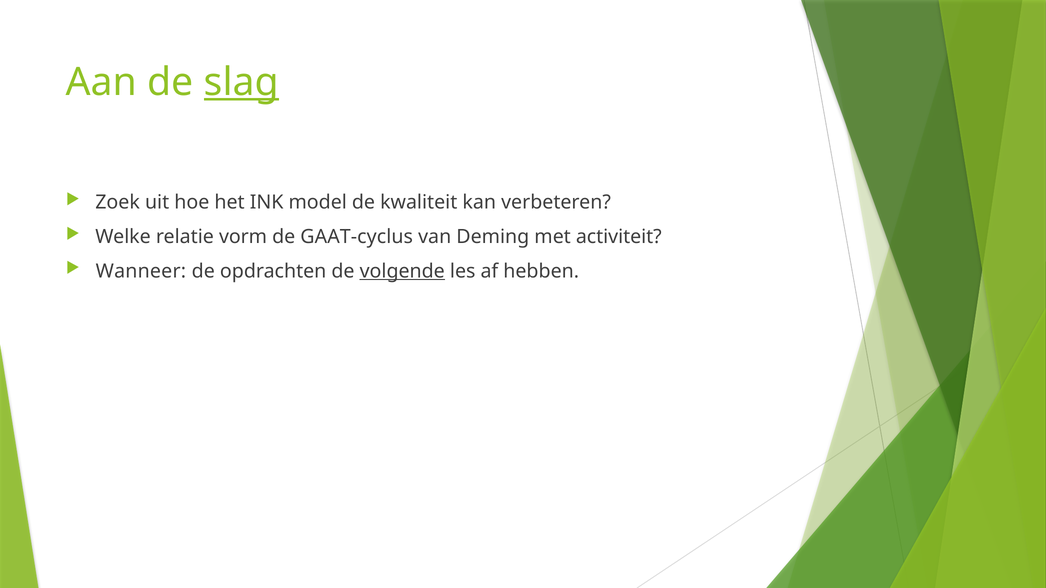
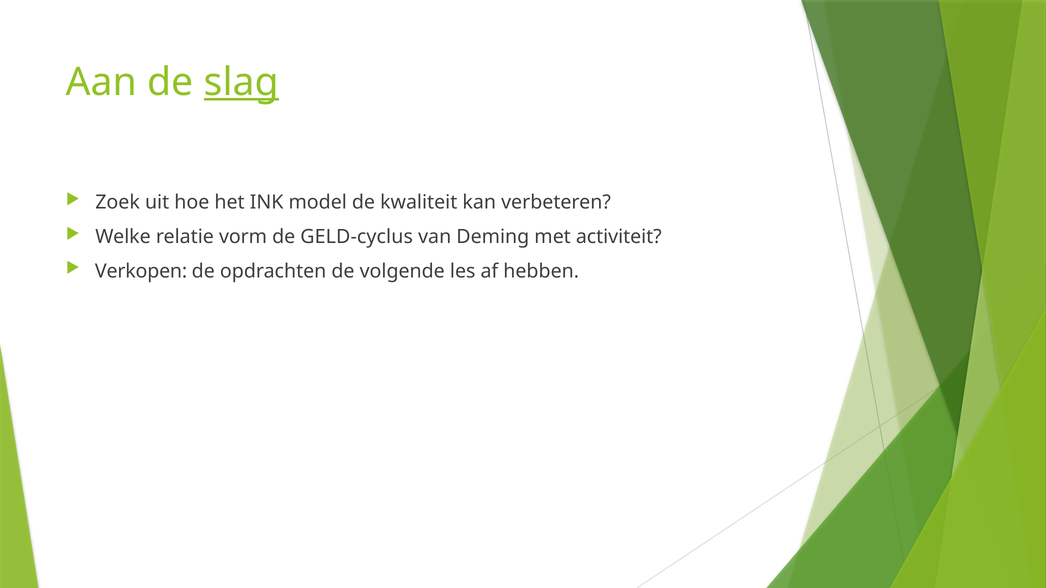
GAAT-cyclus: GAAT-cyclus -> GELD-cyclus (357, 237)
Wanneer: Wanneer -> Verkopen (141, 271)
volgende underline: present -> none (402, 271)
